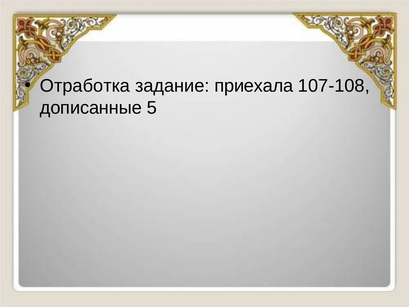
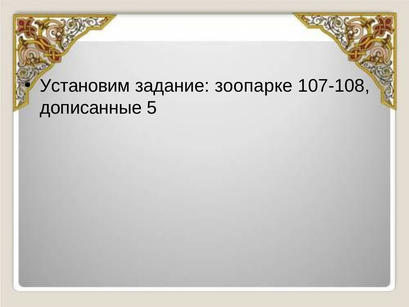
Отработка: Отработка -> Установим (85, 86)
приехала: приехала -> зоопарке (254, 86)
